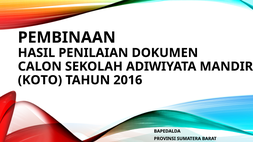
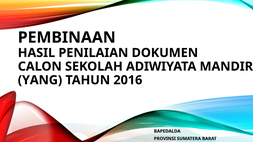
KOTO: KOTO -> YANG (40, 80)
